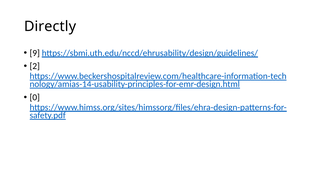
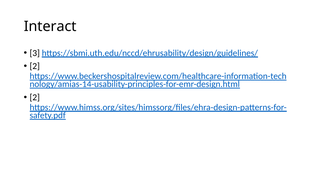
Directly: Directly -> Interact (50, 26)
9: 9 -> 3 (35, 53)
0: 0 -> 2 (35, 97)
